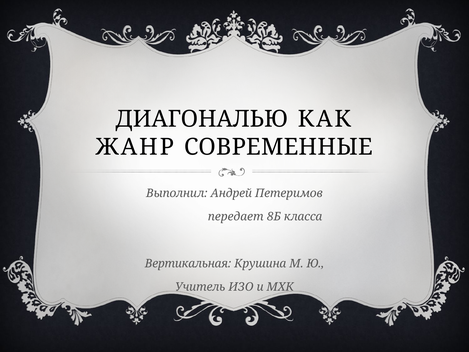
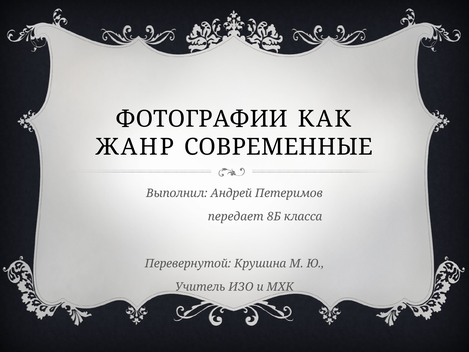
ДИАГОНАЛЬЮ: ДИАГОНАЛЬЮ -> ФОТОГРАФИИ (202, 119)
Вертикальная: Вертикальная -> Перевернутой (188, 263)
